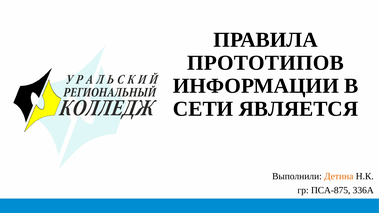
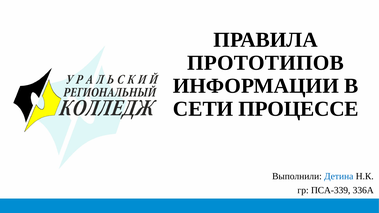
ЯВЛЯЕТСЯ: ЯВЛЯЕТСЯ -> ПРОЦЕССЕ (298, 109)
Детина colour: orange -> blue (339, 176)
ПСА-875: ПСА-875 -> ПСА-339 (331, 190)
